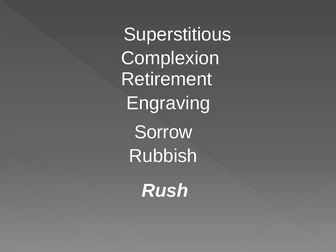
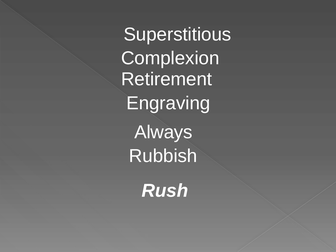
Sorrow: Sorrow -> Always (163, 132)
